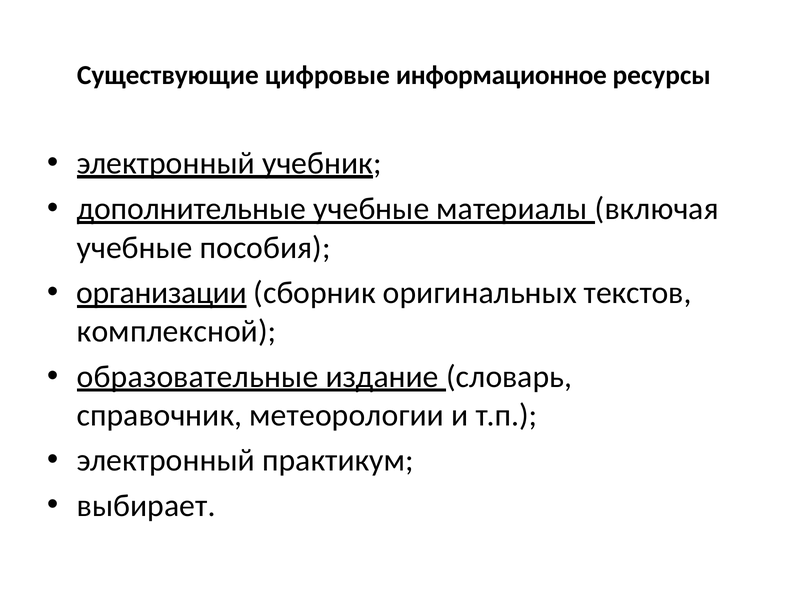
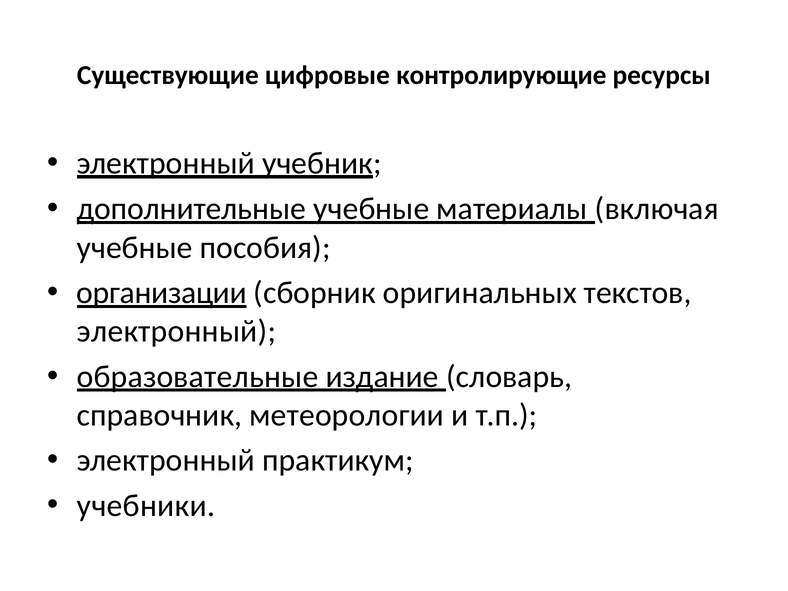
информационное: информационное -> контролирующие (501, 75)
комплексной: комплексной -> электронный (177, 331)
выбирает: выбирает -> учебники (146, 506)
